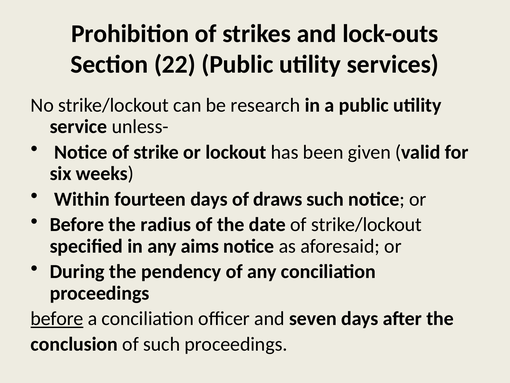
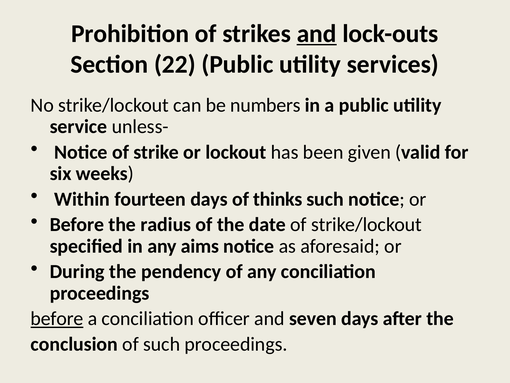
and underline: none -> present (317, 34)
research: research -> numbers (265, 105)
draws: draws -> thinks (278, 199)
